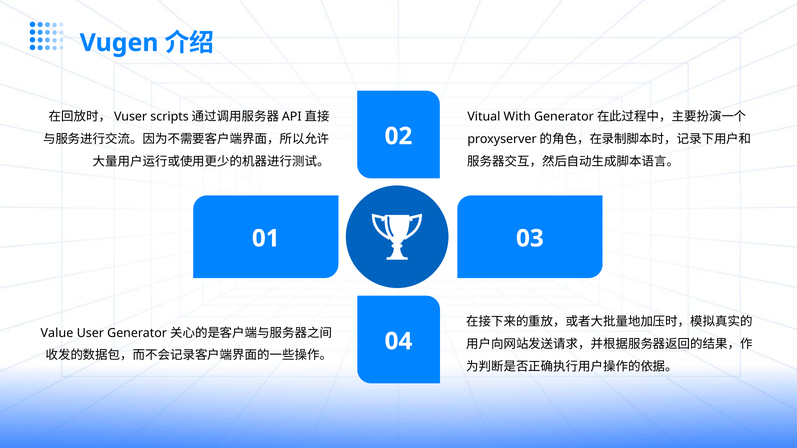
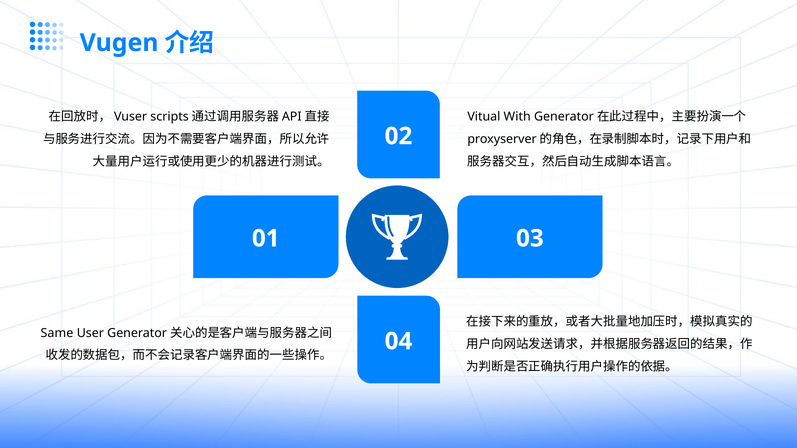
Value: Value -> Same (57, 333)
